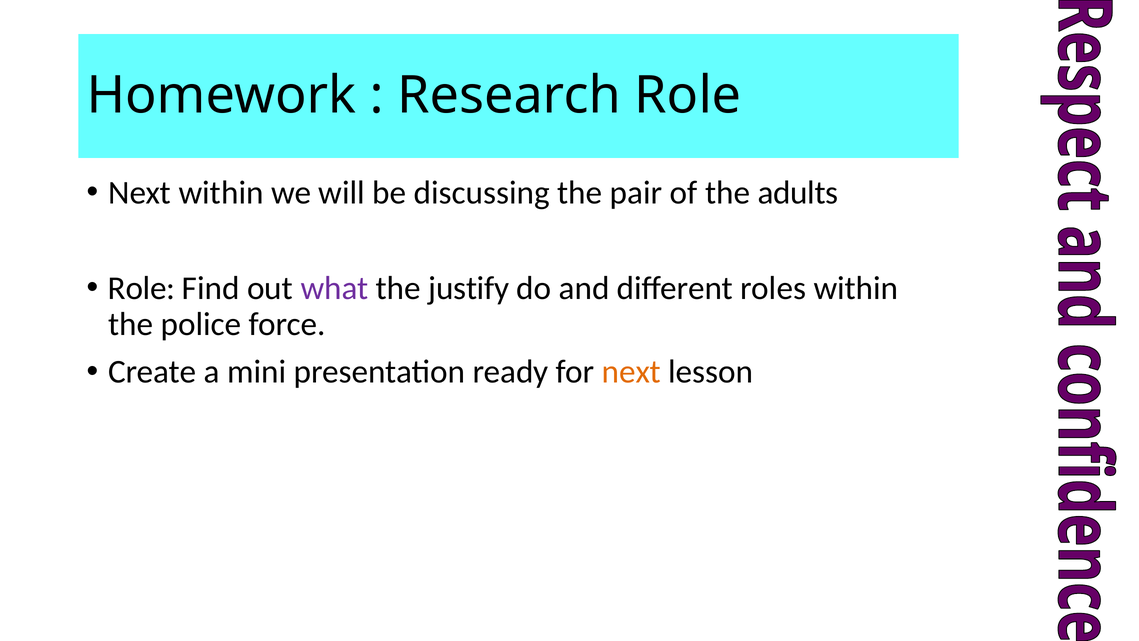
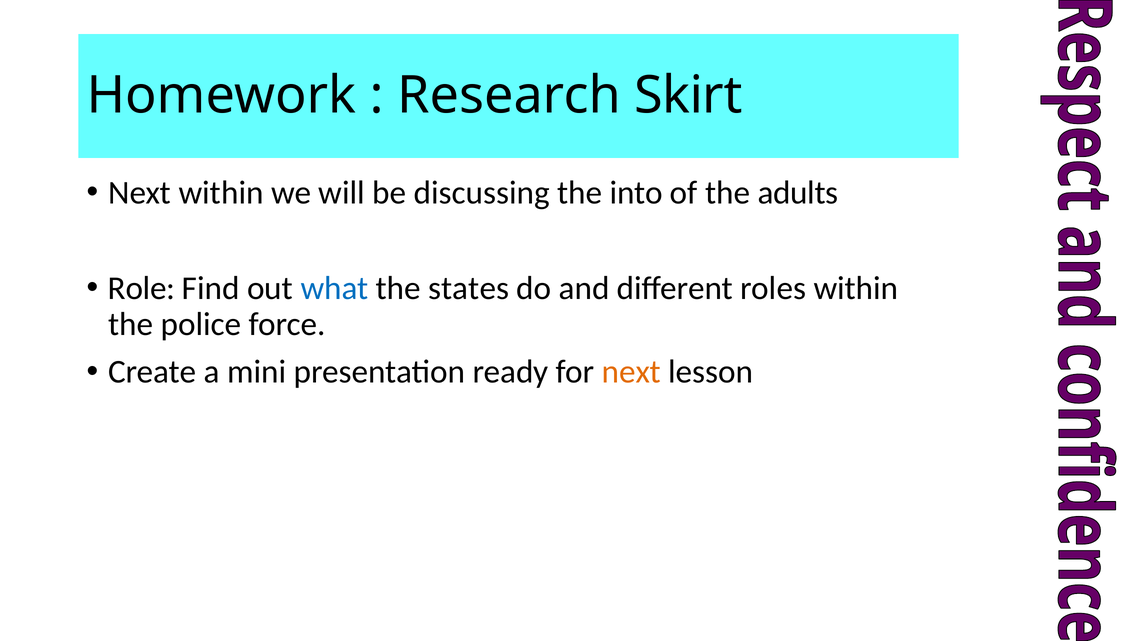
Research Role: Role -> Skirt (688, 96)
pair: pair -> into (636, 193)
what colour: purple -> blue (335, 288)
justify: justify -> states (469, 288)
